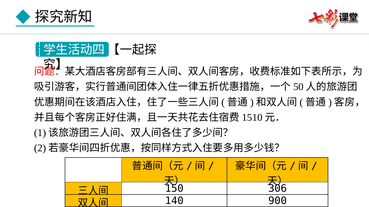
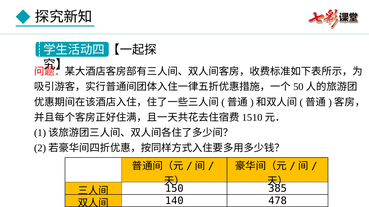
306: 306 -> 385 (278, 189)
900: 900 -> 478 (278, 201)
